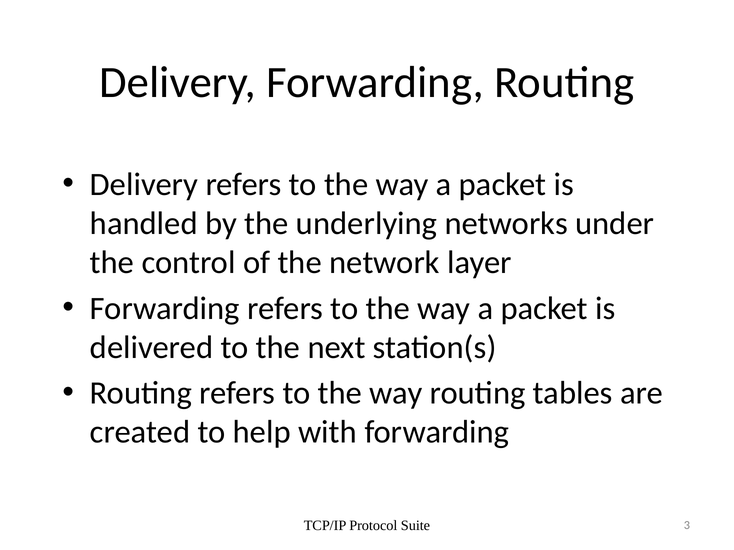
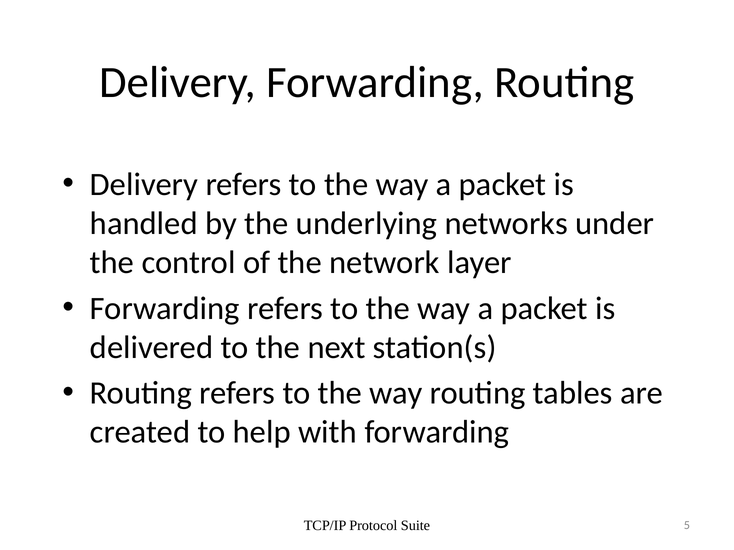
3: 3 -> 5 (687, 526)
